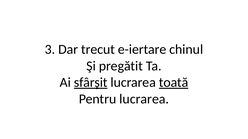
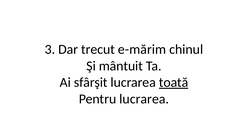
e-iertare: e-iertare -> e-mărim (142, 50)
pregătit: pregătit -> mântuit (121, 66)
sfârşit underline: present -> none (91, 83)
